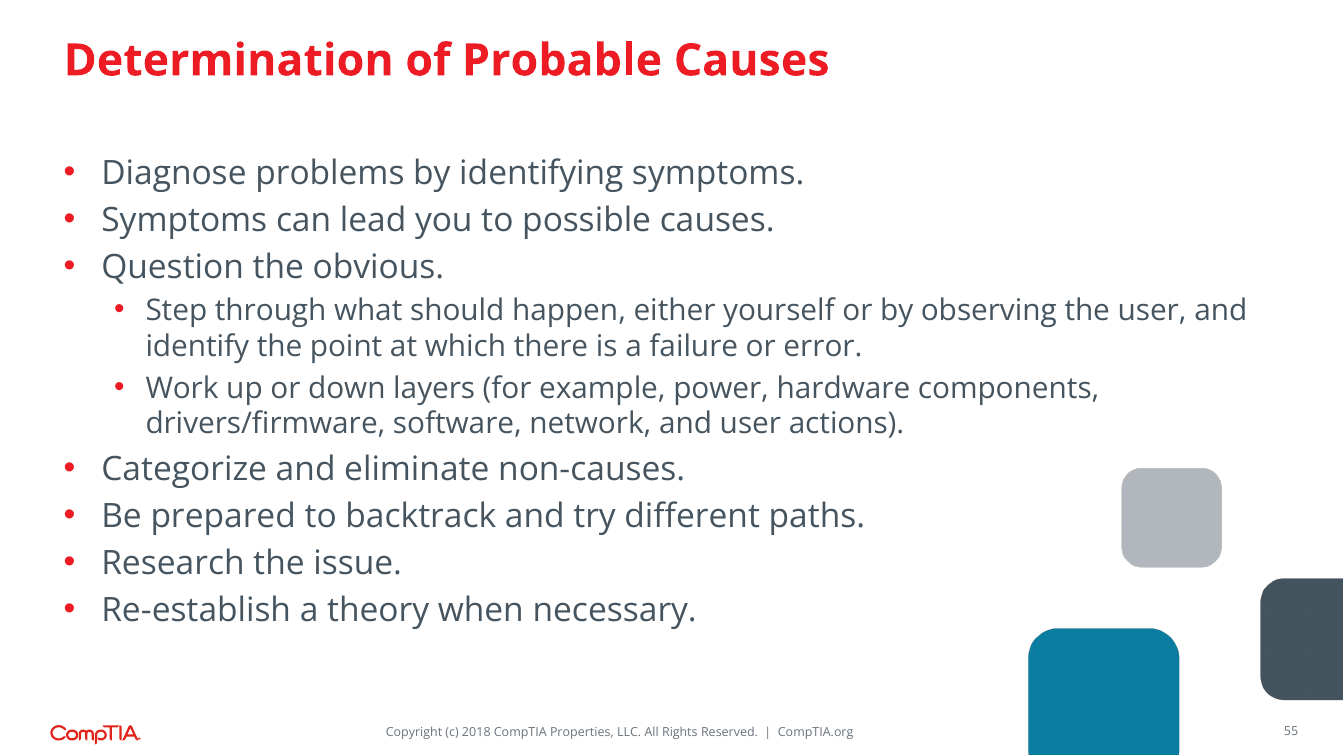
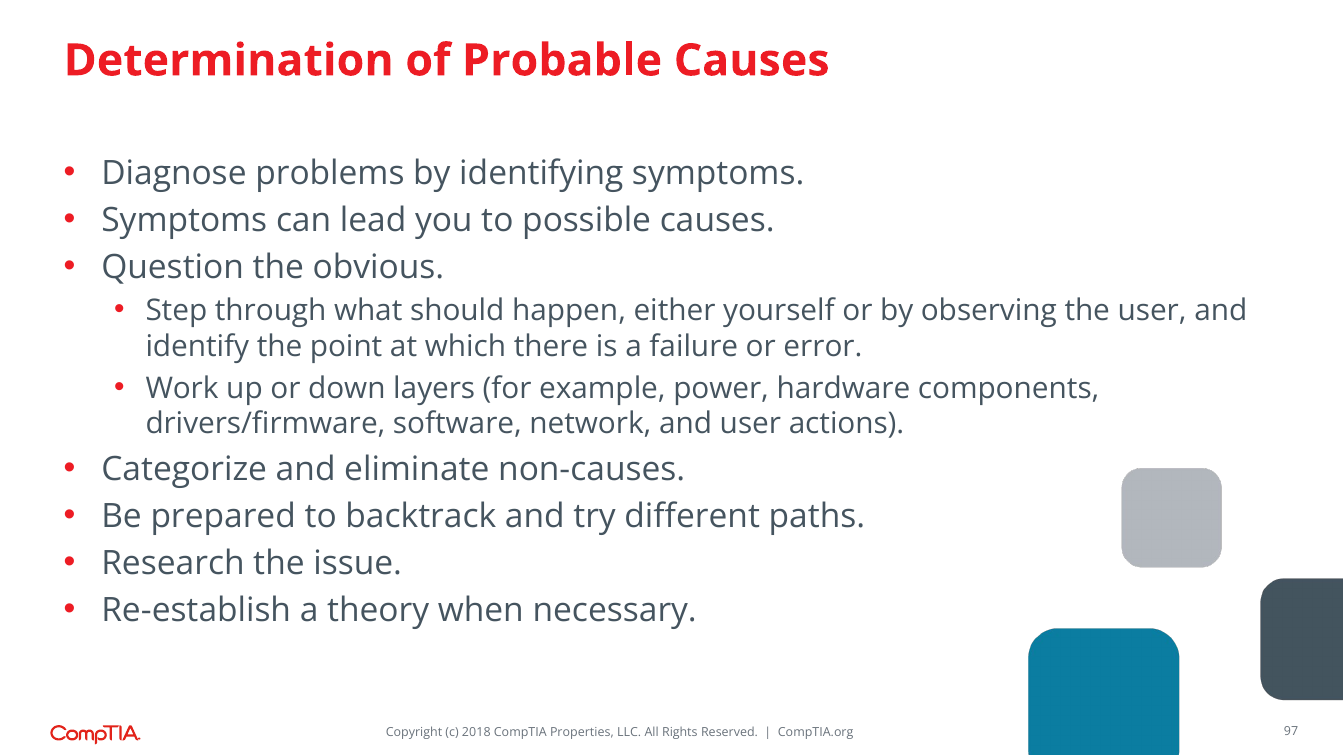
55: 55 -> 97 (1291, 732)
